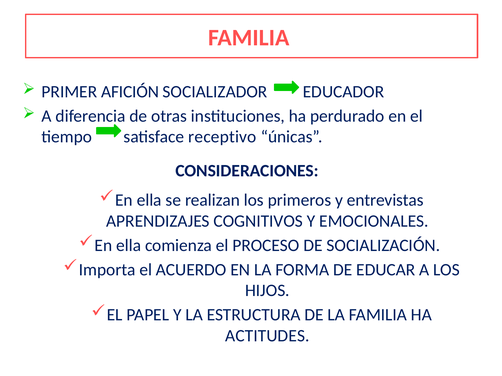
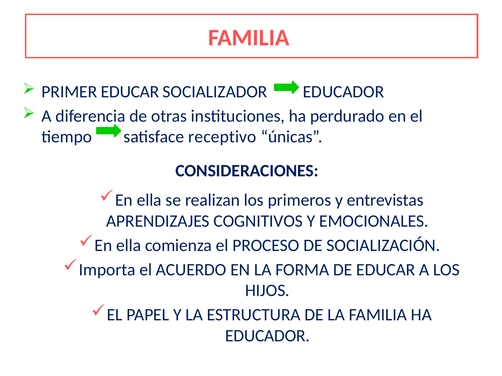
PRIMER AFICIÓN: AFICIÓN -> EDUCAR (130, 92)
ACTITUDES: ACTITUDES -> EDUCADOR (268, 336)
